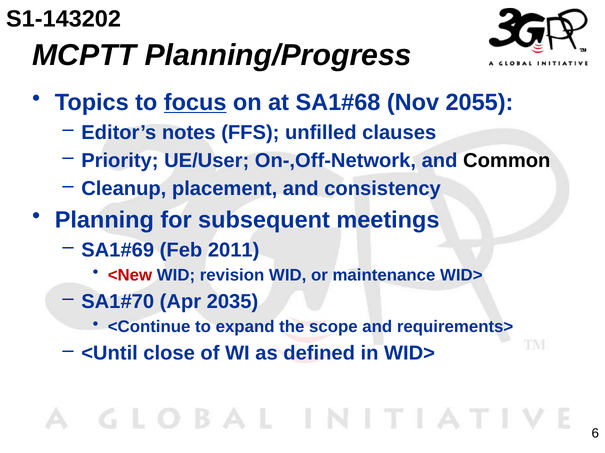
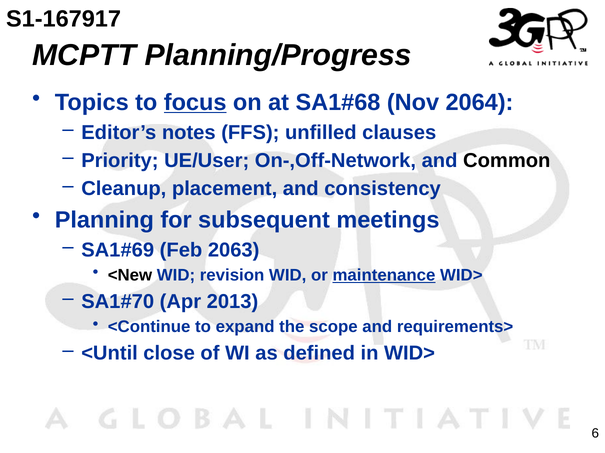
S1-143202: S1-143202 -> S1-167917 (64, 19)
2055: 2055 -> 2064 (480, 103)
2011: 2011 -> 2063 (234, 250)
<New colour: red -> black (130, 276)
maintenance underline: none -> present (384, 276)
2035: 2035 -> 2013 (232, 302)
